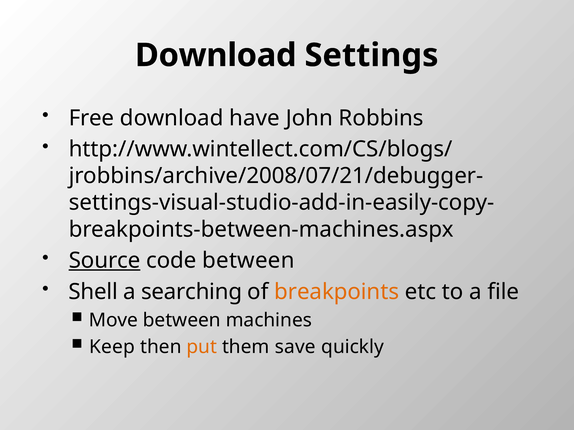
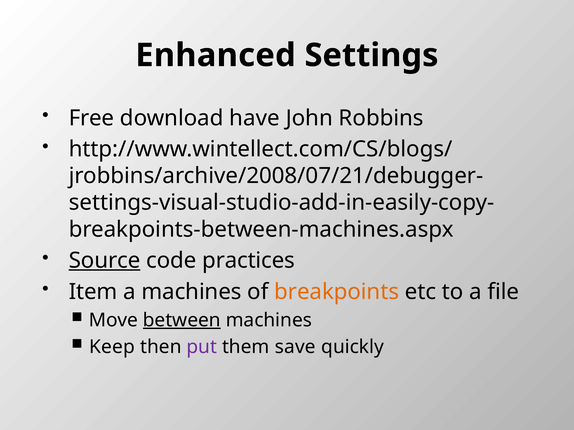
Download: Download -> Enhanced (215, 55)
code between: between -> practices (249, 261)
Shell: Shell -> Item (93, 292)
a searching: searching -> machines (192, 292)
between underline: none -> present (182, 320)
put colour: orange -> purple (202, 347)
